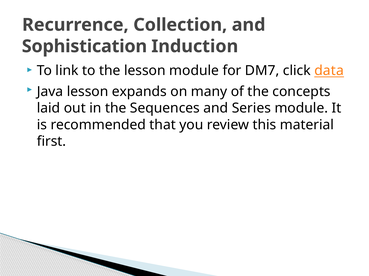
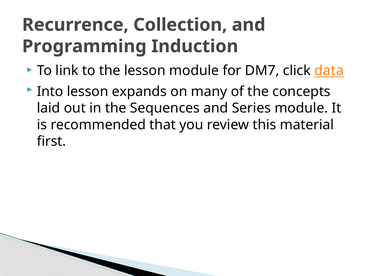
Sophistication: Sophistication -> Programming (84, 46)
Java: Java -> Into (50, 92)
